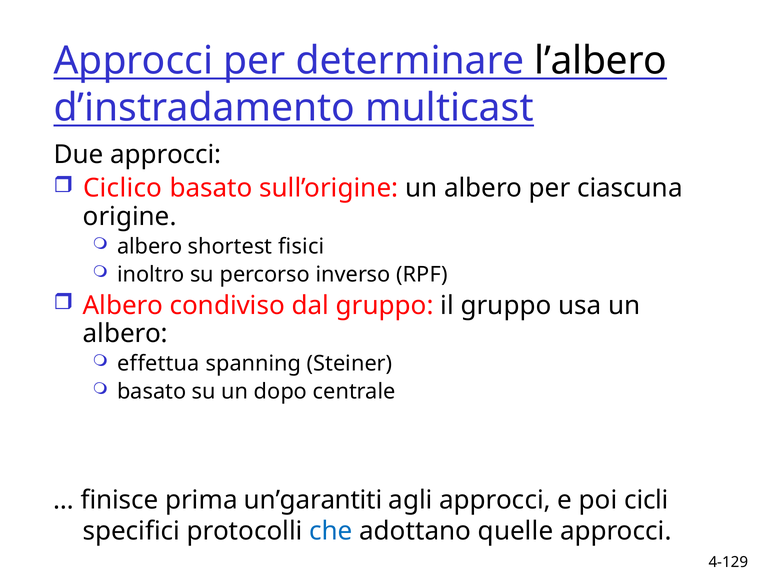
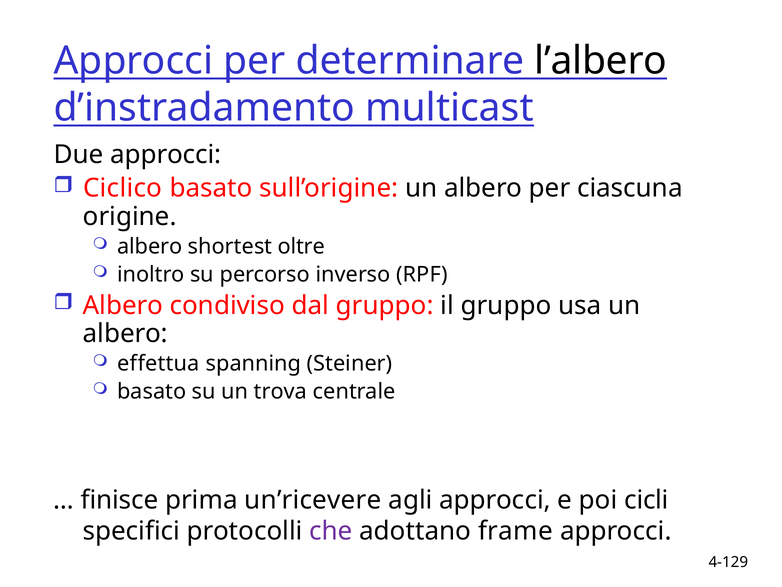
fisici: fisici -> oltre (301, 246)
dopo: dopo -> trova (281, 391)
un’garantiti: un’garantiti -> un’ricevere (313, 500)
che colour: blue -> purple (331, 531)
quelle: quelle -> frame (515, 531)
